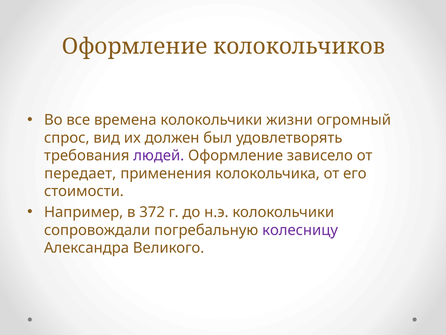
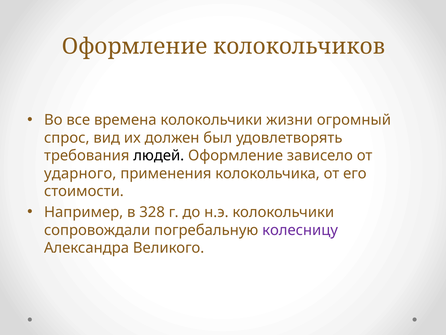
людей colour: purple -> black (159, 155)
передает: передает -> ударного (80, 173)
372: 372 -> 328 (152, 212)
